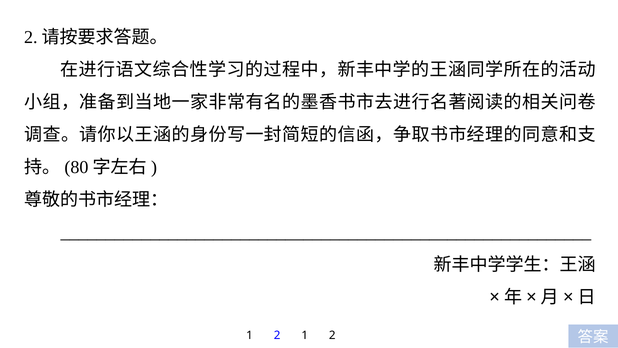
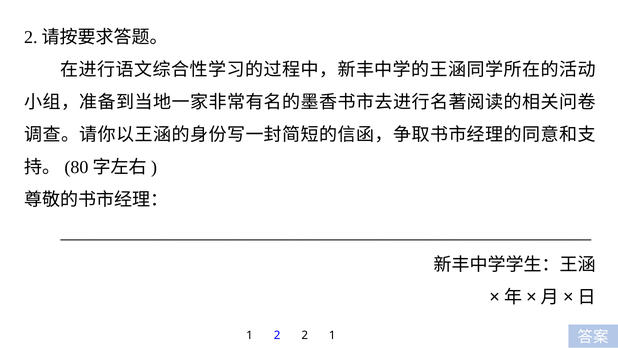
2 1: 1 -> 2 (305, 335)
1 2: 2 -> 1 (332, 335)
